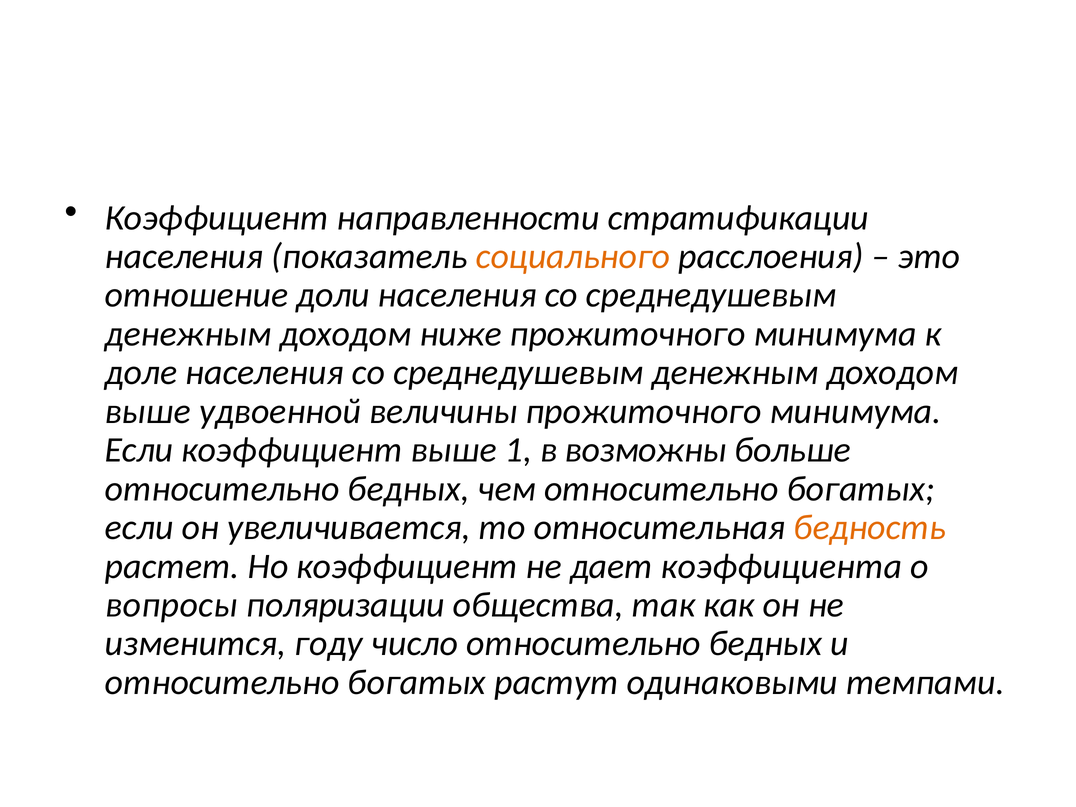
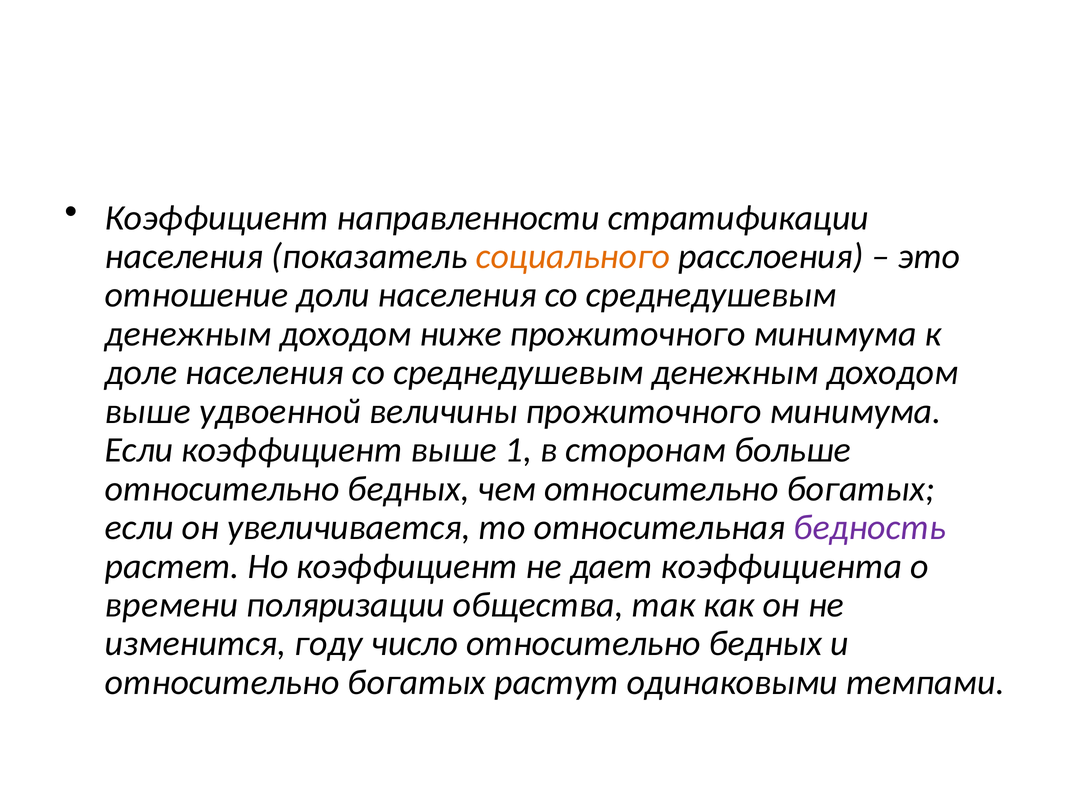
возможны: возможны -> сторонам (646, 450)
бедность colour: orange -> purple (870, 527)
вопросы: вопросы -> времени (172, 605)
